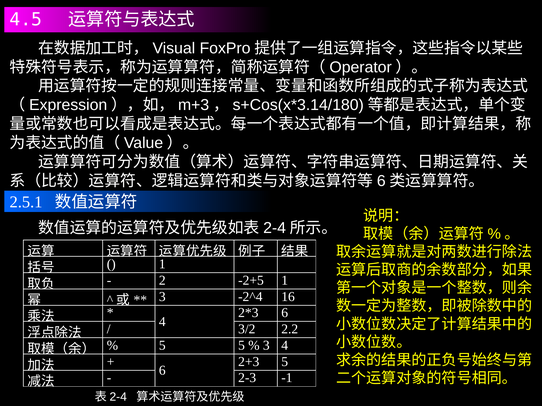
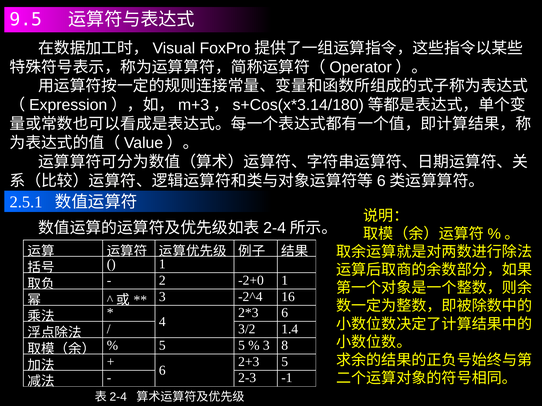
4.5: 4.5 -> 9.5 (26, 20)
-2+5: -2+5 -> -2+0 (251, 281)
2.2: 2.2 -> 1.4 (290, 329)
3 4: 4 -> 8 (285, 346)
